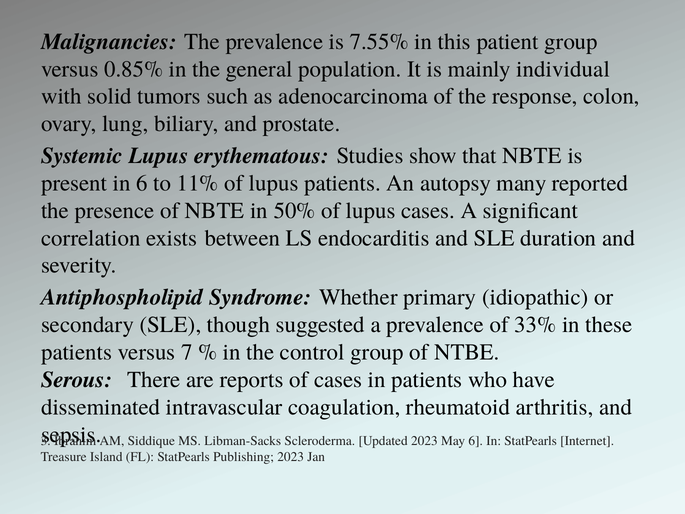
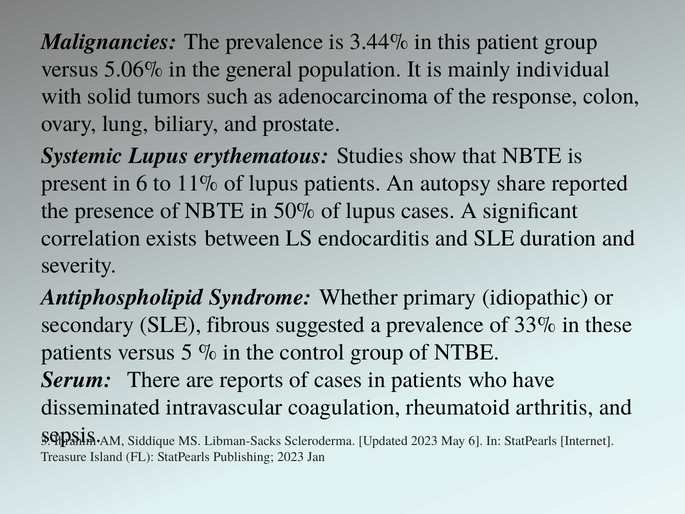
7.55%: 7.55% -> 3.44% (379, 42)
0.85%: 0.85% -> 5.06% (134, 69)
many: many -> share (521, 183)
though: though -> fibrous (239, 325)
7: 7 -> 5 (187, 352)
Serous: Serous -> Serum (76, 379)
